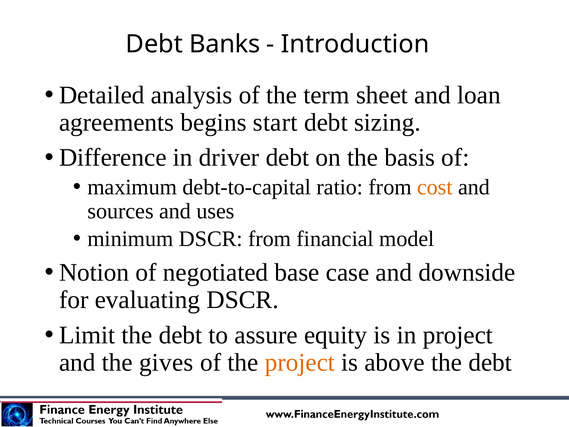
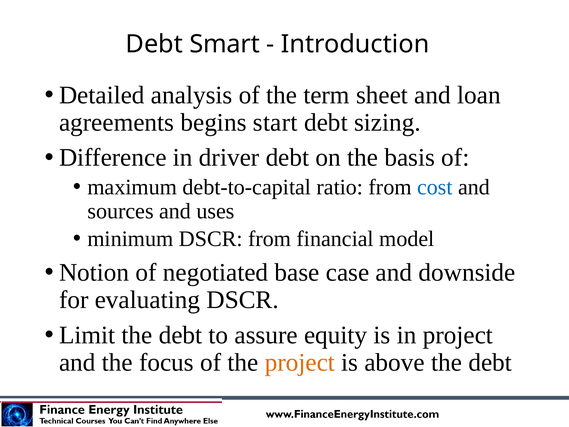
Banks: Banks -> Smart (225, 44)
cost colour: orange -> blue (435, 187)
gives: gives -> focus (166, 362)
